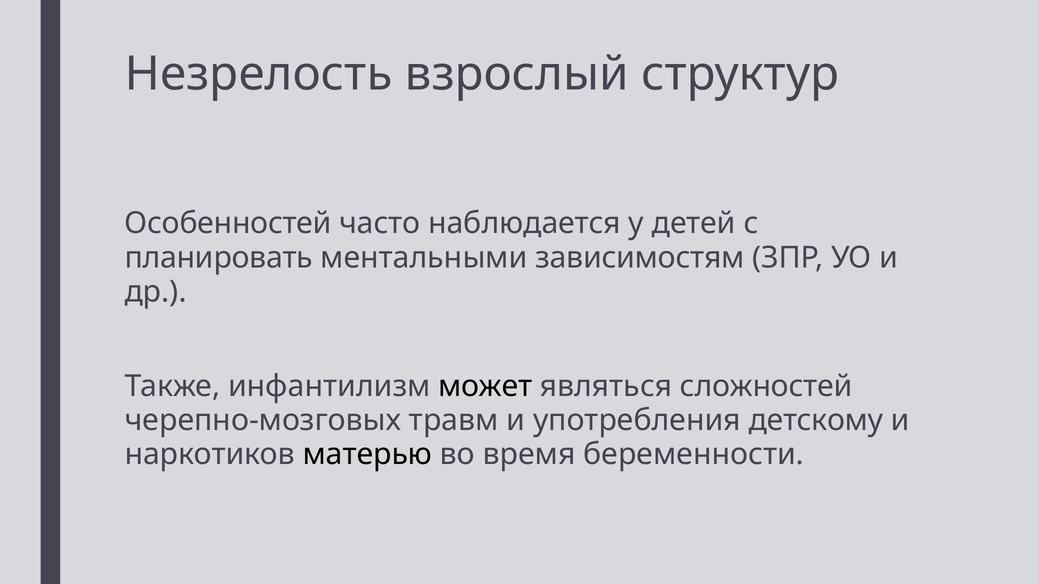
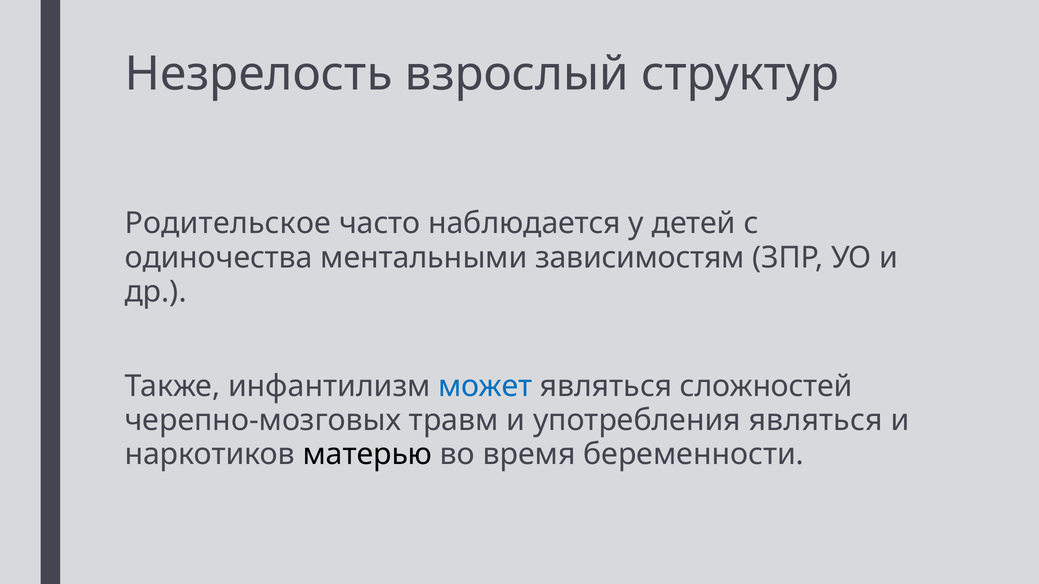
Особенностей: Особенностей -> Родительское (228, 224)
планировать: планировать -> одиночества (219, 258)
может colour: black -> blue (485, 386)
употребления детскому: детскому -> являться (816, 421)
